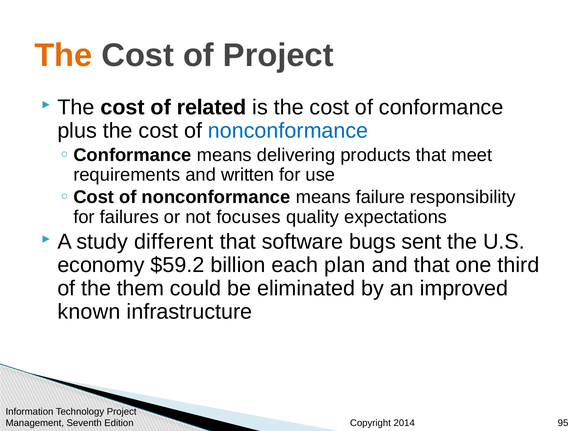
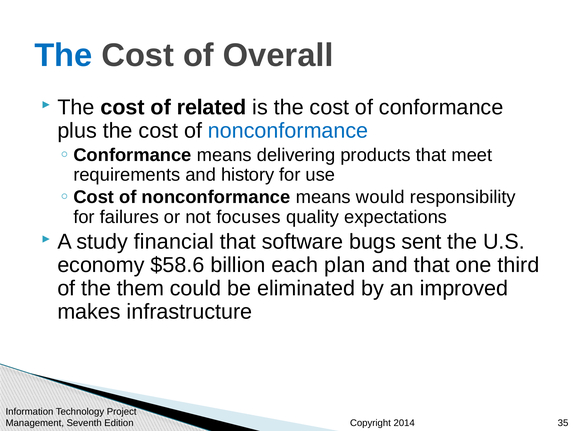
The colour: orange -> blue (63, 55)
of Project: Project -> Overall (278, 55)
written: written -> history (248, 175)
failure: failure -> would (380, 197)
different: different -> financial (174, 241)
$59.2: $59.2 -> $58.6 (178, 265)
known: known -> makes (89, 311)
95: 95 -> 35 (563, 423)
